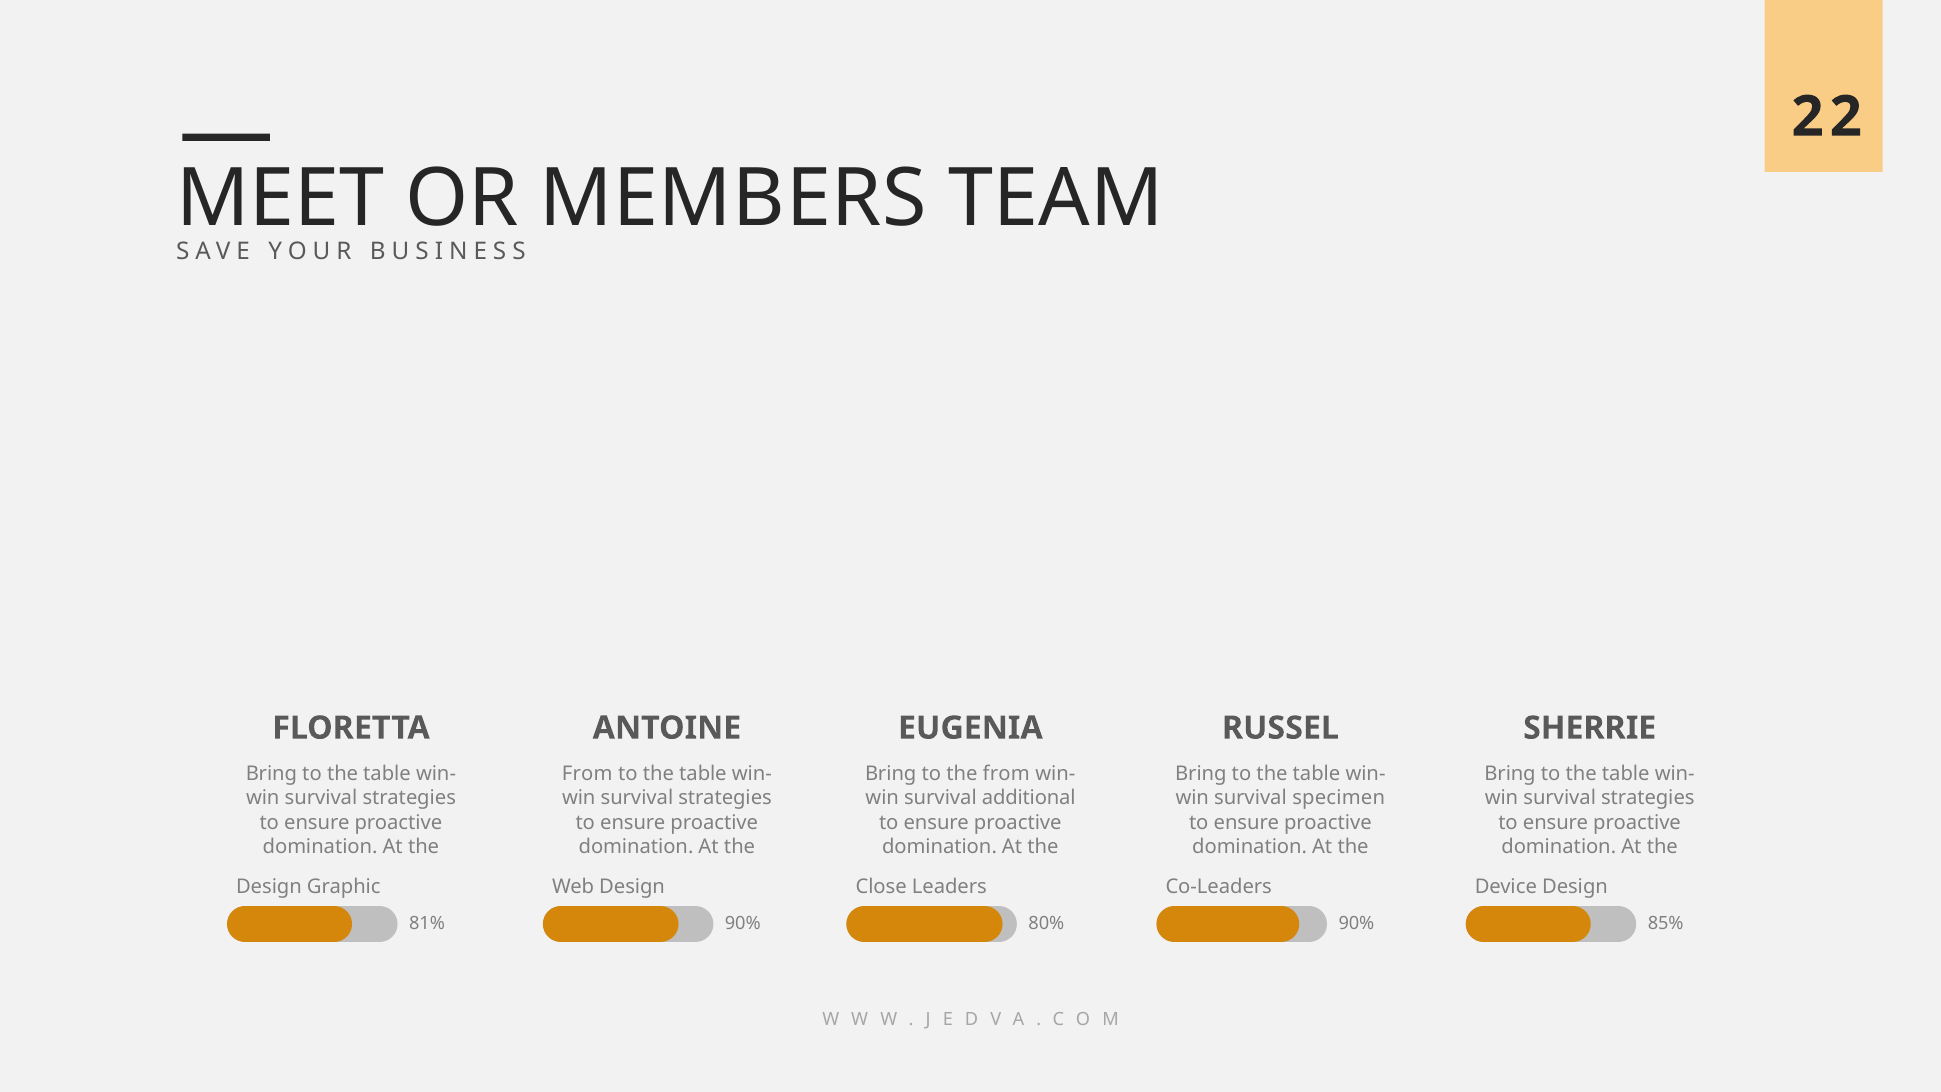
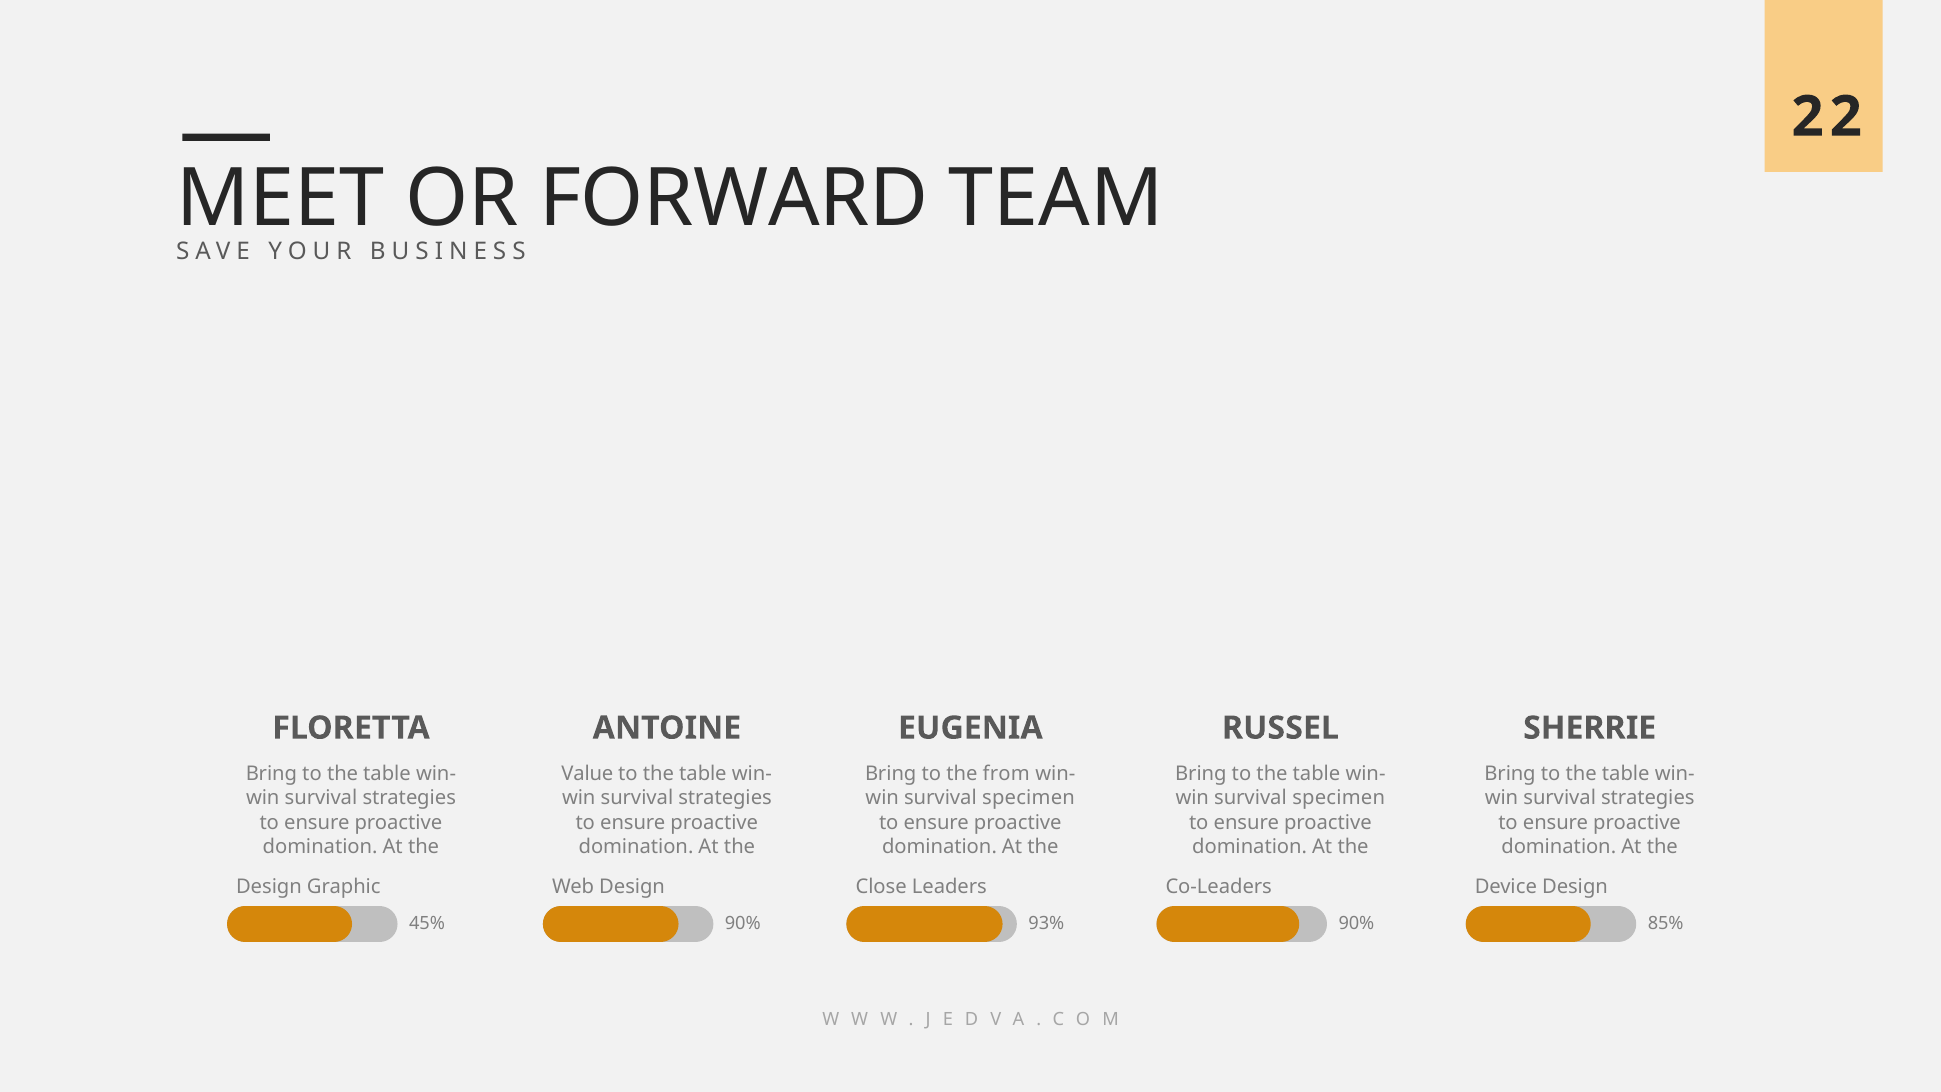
MEMBERS: MEMBERS -> FORWARD (734, 199)
From: From -> Value (587, 774)
additional: additional -> specimen (1029, 798)
81%: 81% -> 45% (427, 923)
80%: 80% -> 93% (1046, 923)
